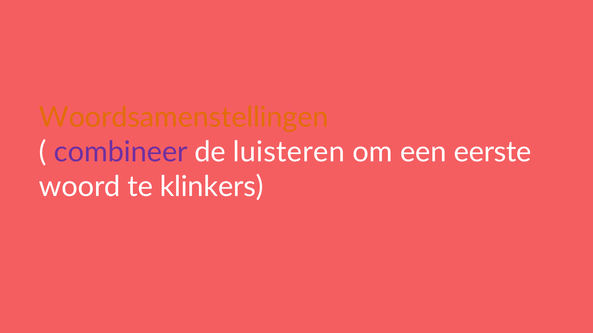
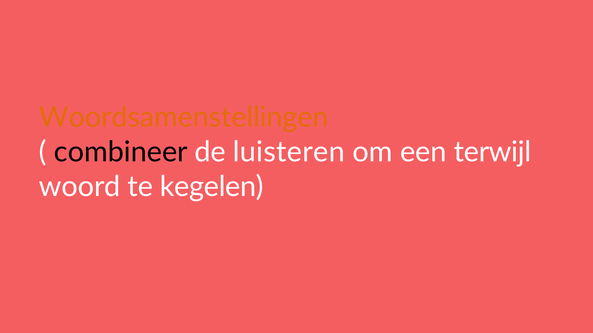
combineer colour: purple -> black (121, 152)
eerste: eerste -> terwijl (493, 152)
klinkers: klinkers -> kegelen (212, 187)
